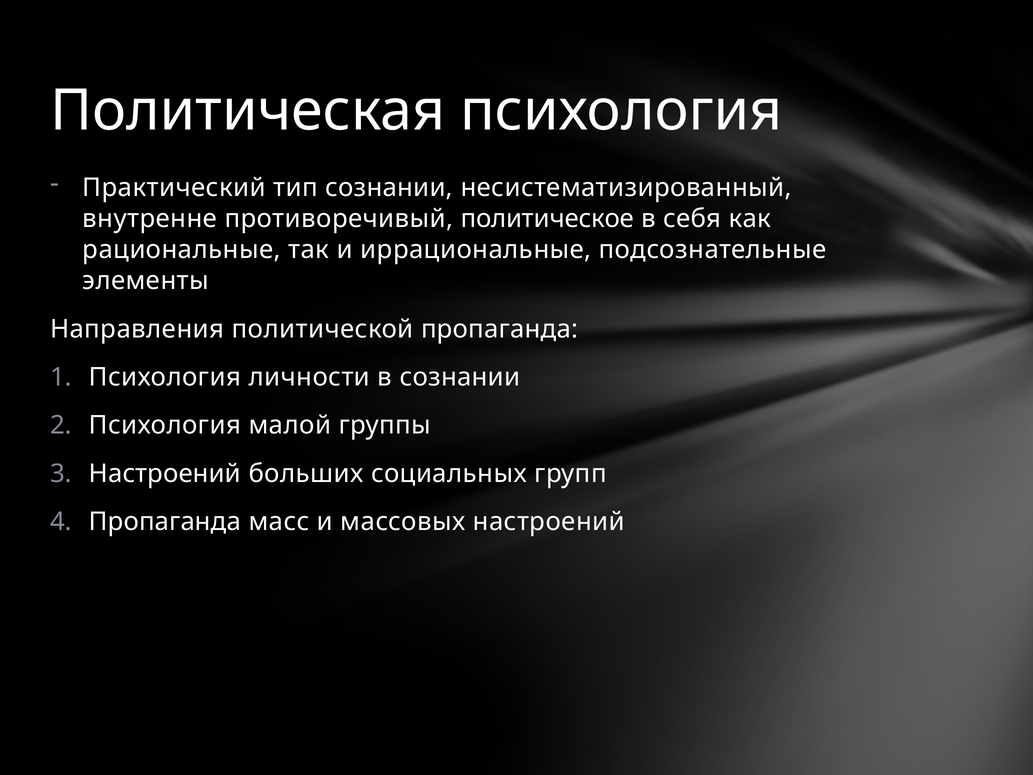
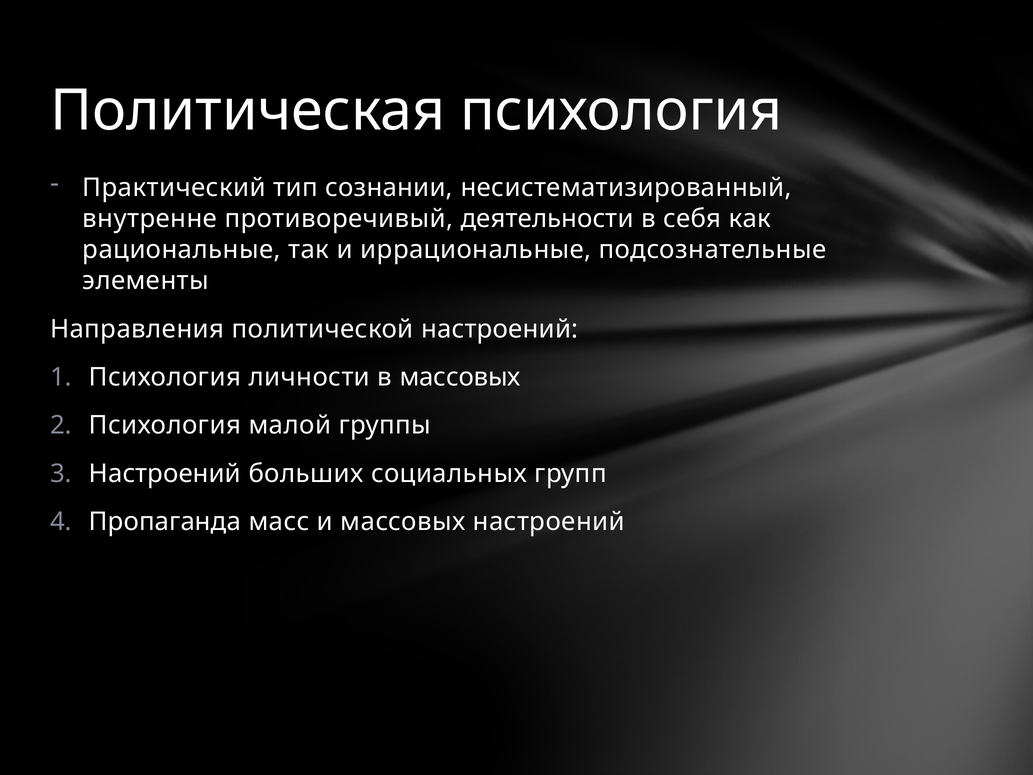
политическое: политическое -> деятельности (547, 219)
политической пропаганда: пропаганда -> настроений (500, 329)
в сознании: сознании -> массовых (460, 377)
